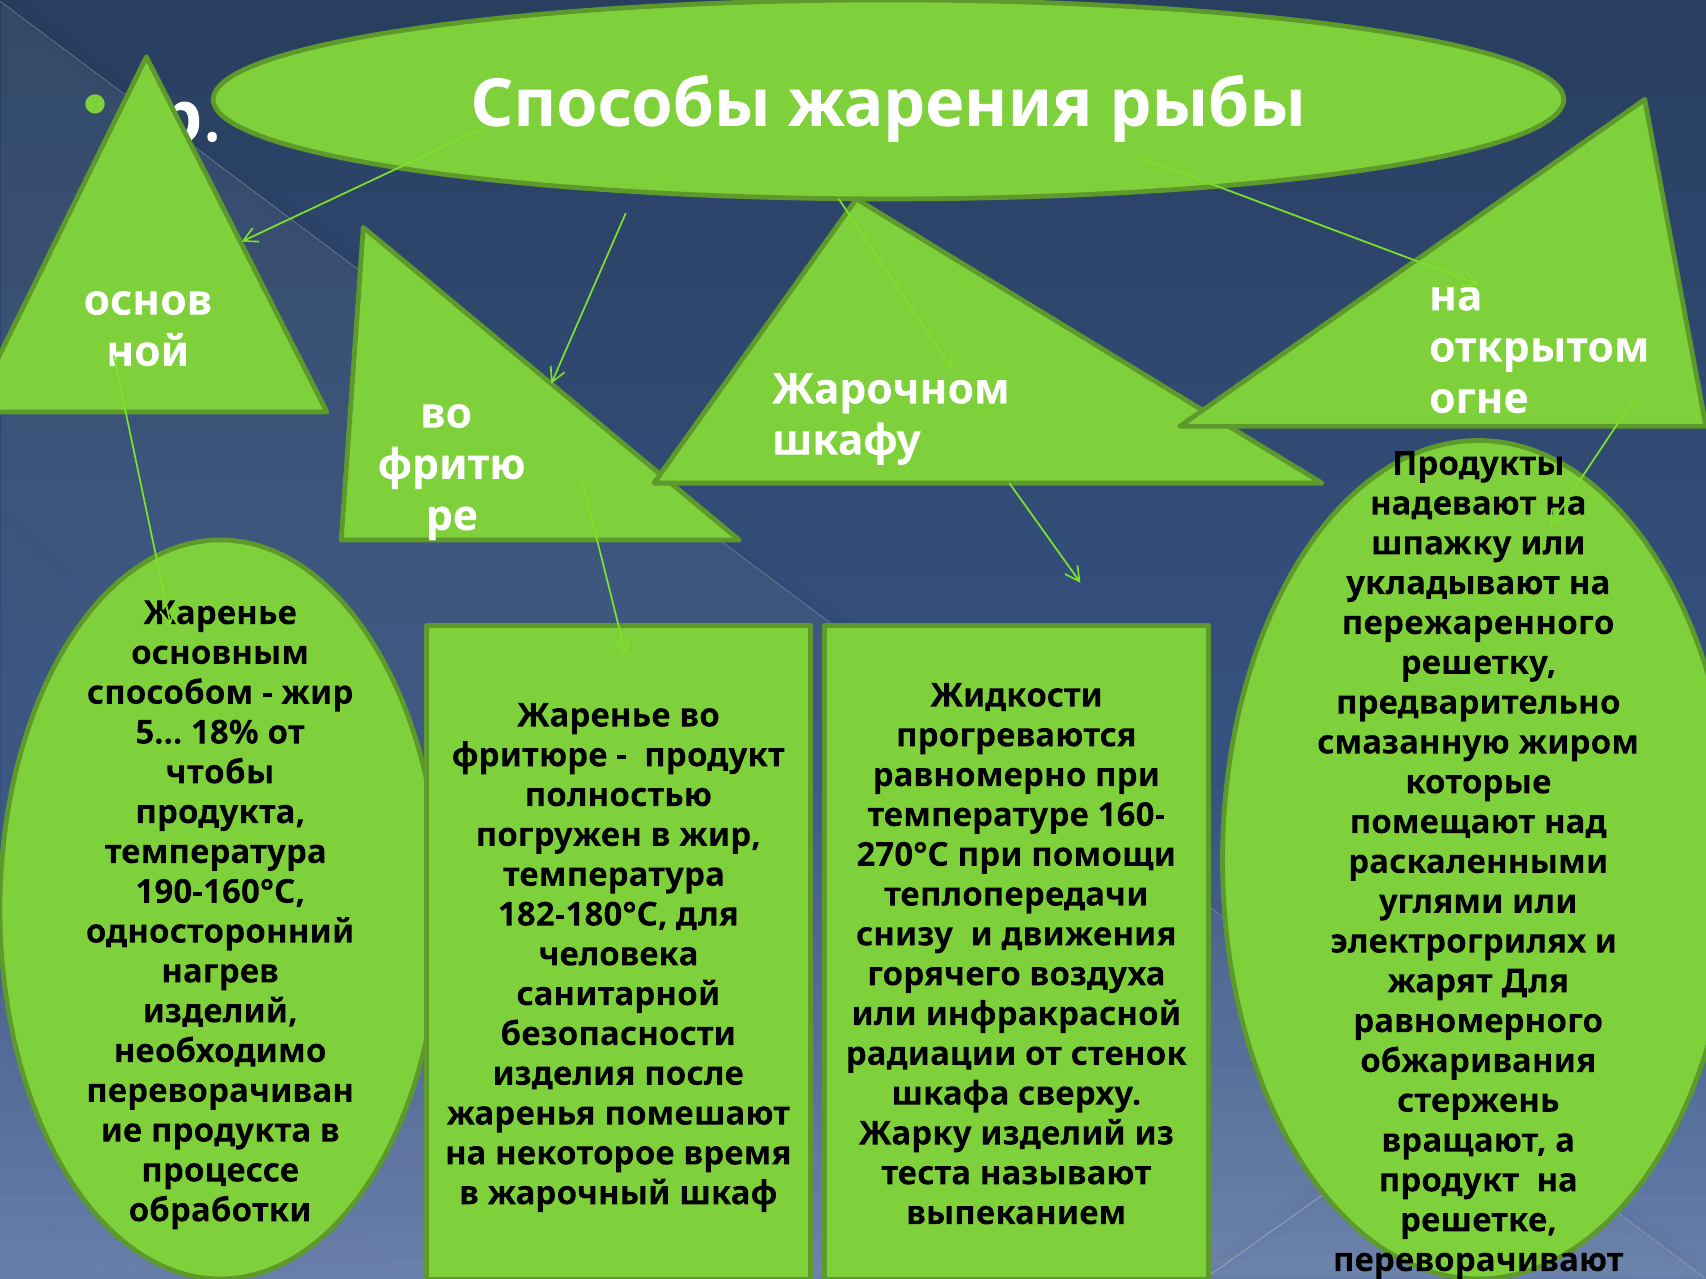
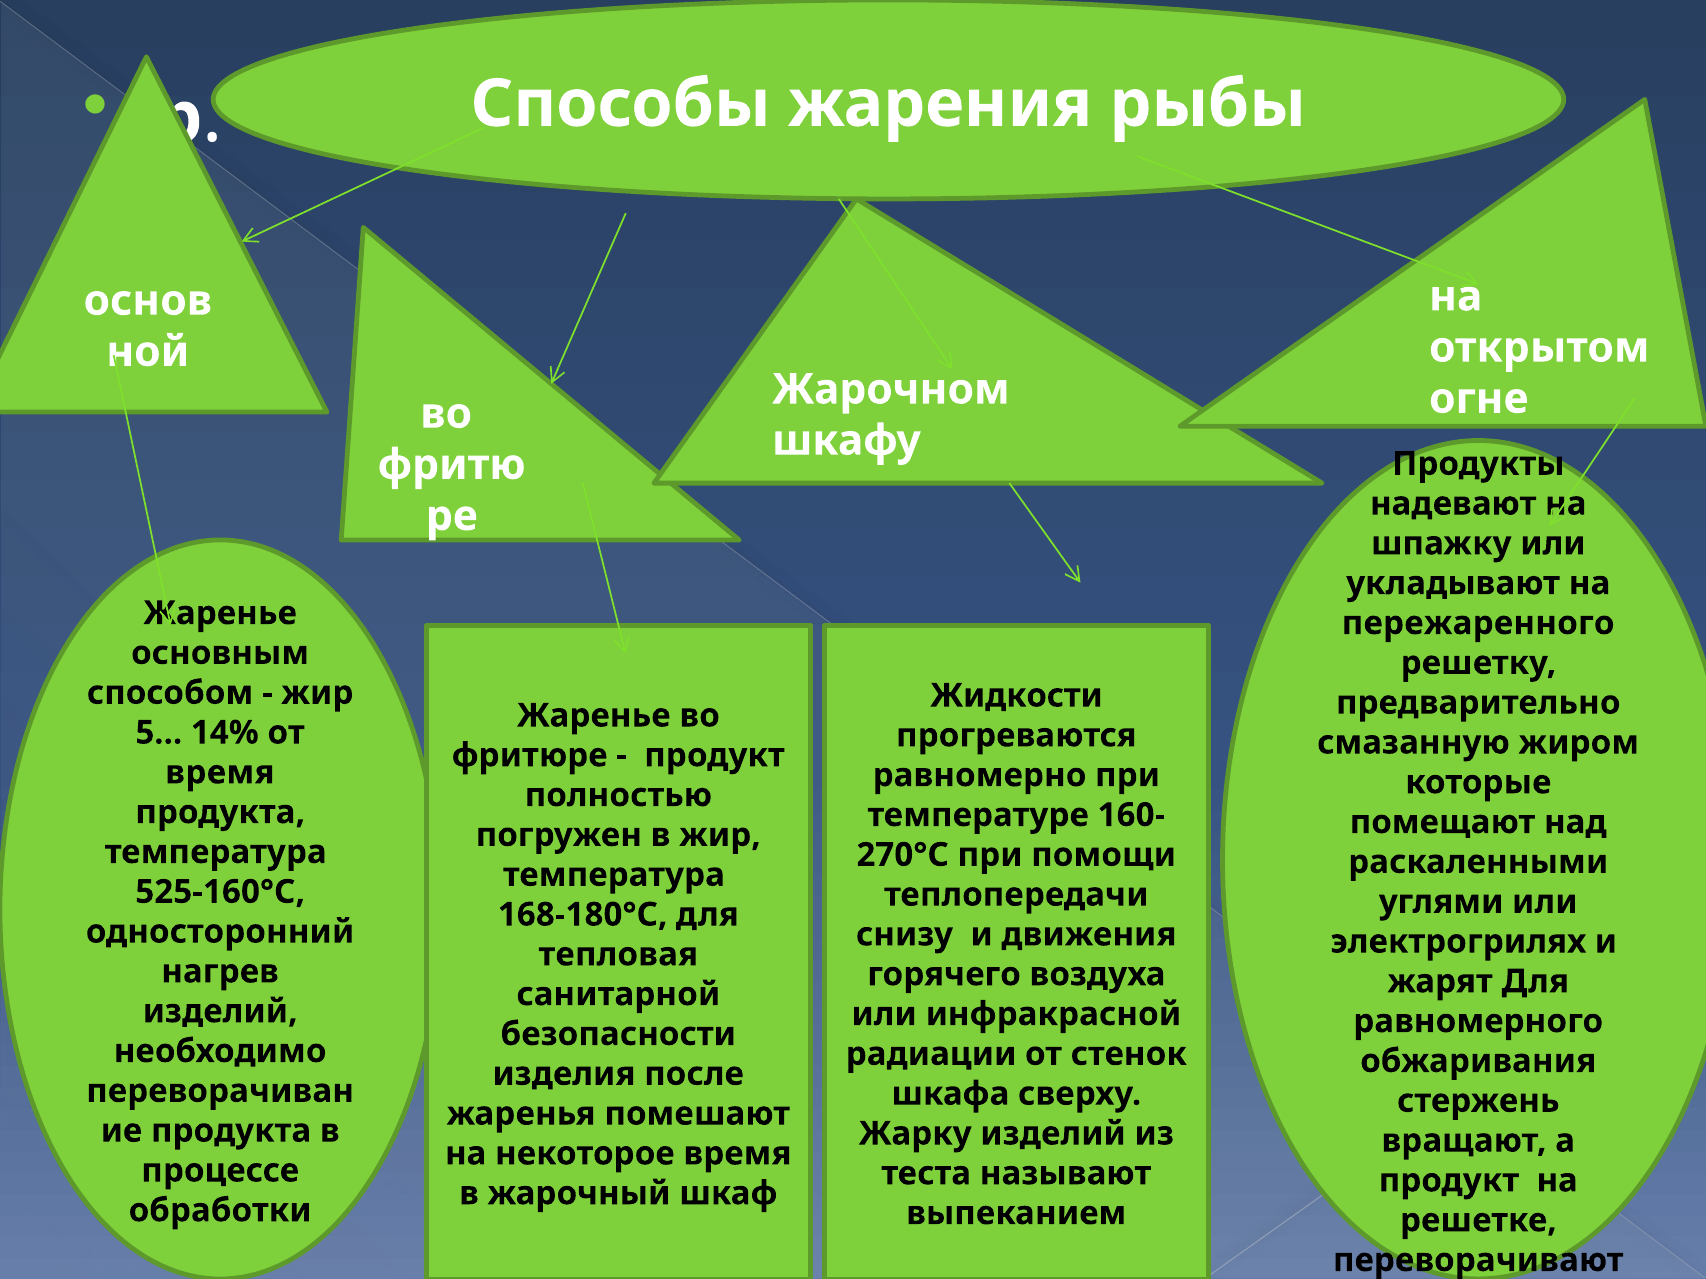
18%: 18% -> 14% (225, 733)
чтобы: чтобы -> время (220, 773)
190-160°С: 190-160°С -> 525-160°С (220, 892)
182-180°С: 182-180°С -> 168-180°С (583, 915)
человека: человека -> тепловая (618, 955)
